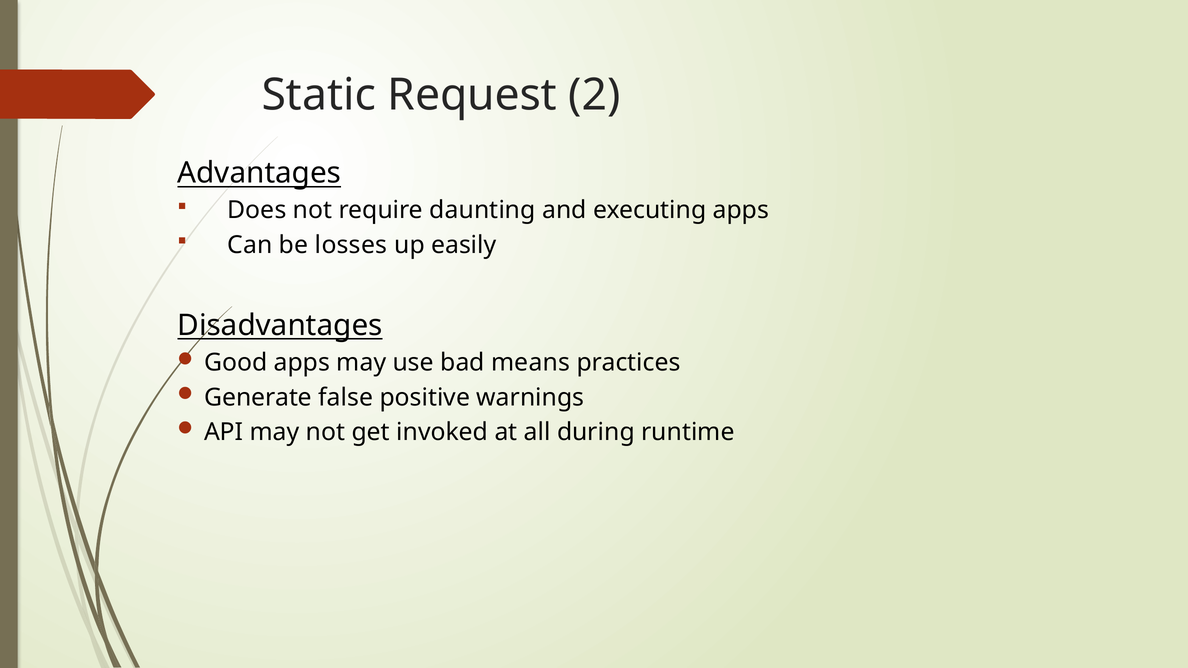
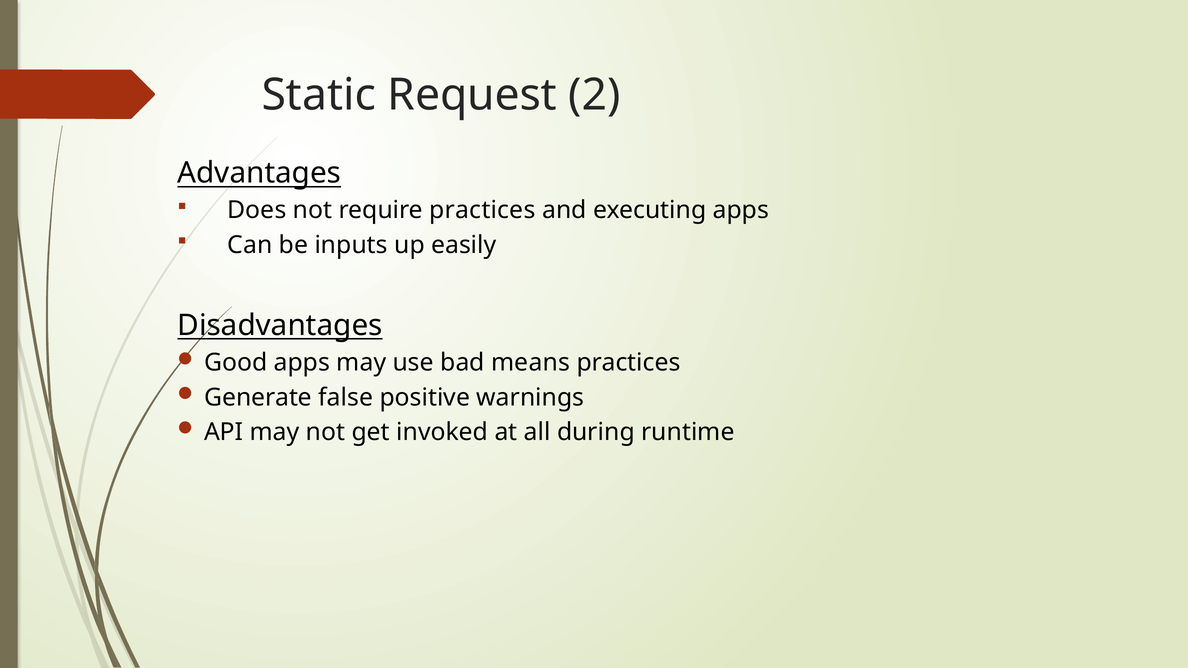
require daunting: daunting -> practices (482, 210)
losses: losses -> inputs (351, 245)
